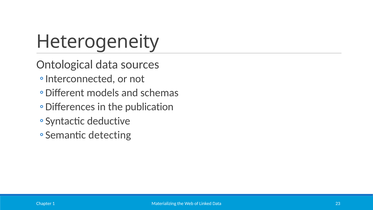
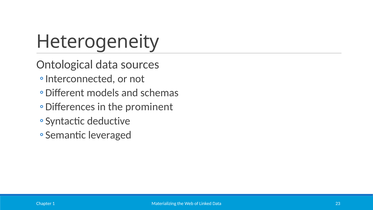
publication: publication -> prominent (149, 107)
detecting: detecting -> leveraged (110, 135)
